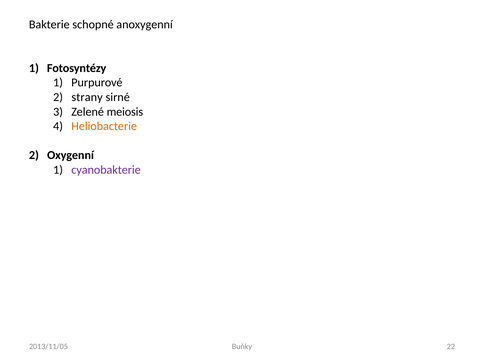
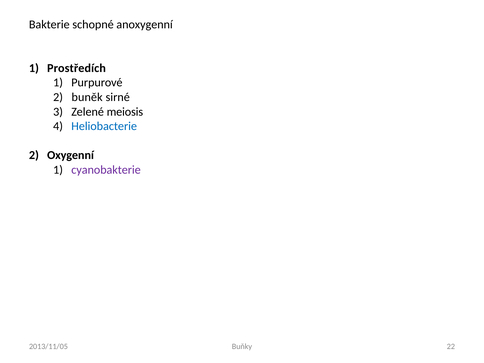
Fotosyntézy: Fotosyntézy -> Prostředích (76, 68)
strany: strany -> buněk (87, 97)
Heliobacterie colour: orange -> blue (104, 126)
